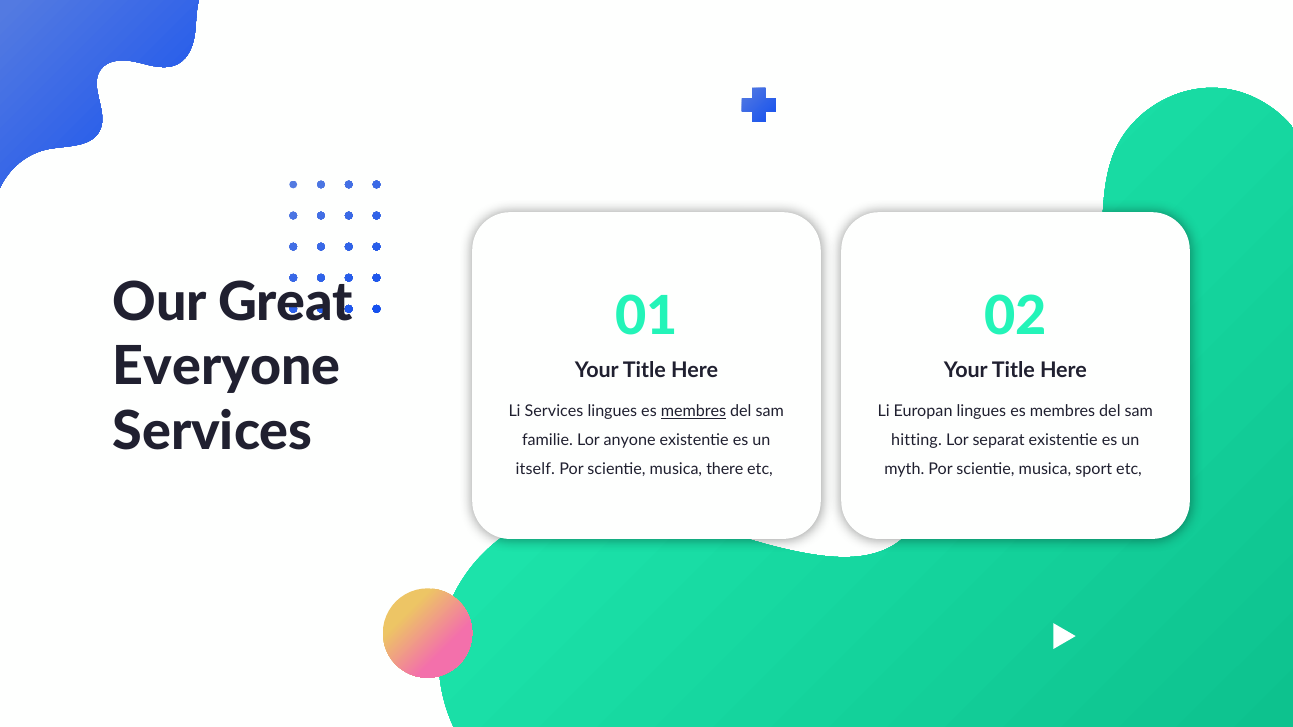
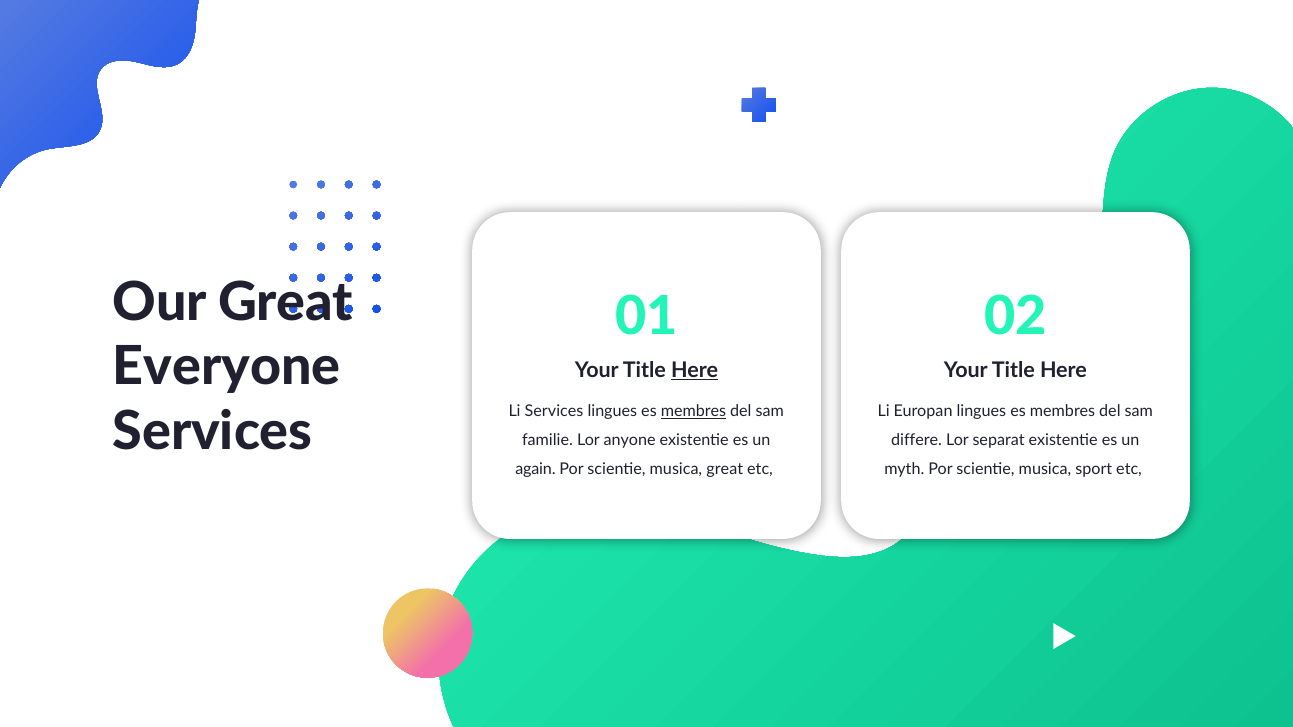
Here underline: none -> present (695, 370)
hitting: hitting -> differe (917, 441)
itself: itself -> again (535, 470)
musica there: there -> great (725, 470)
